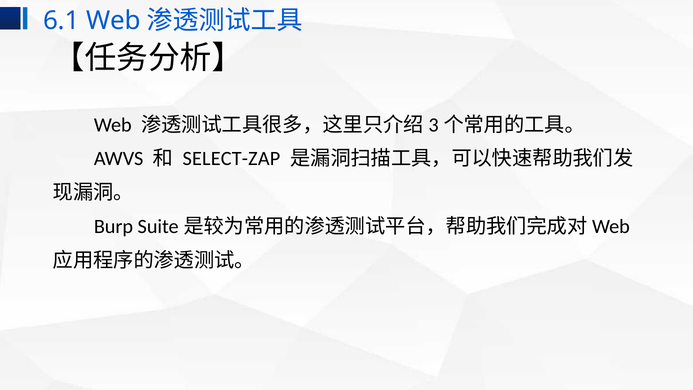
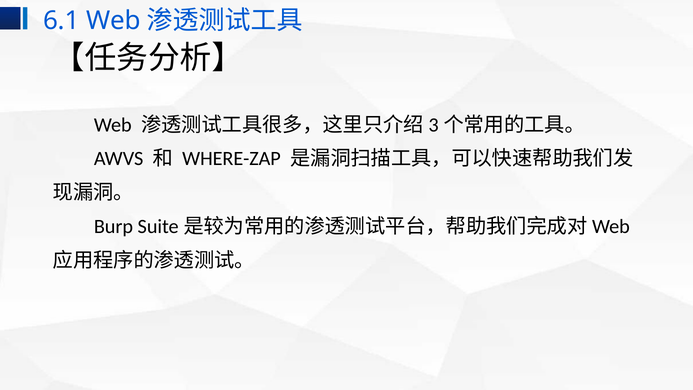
SELECT-ZAP: SELECT-ZAP -> WHERE-ZAP (232, 159)
